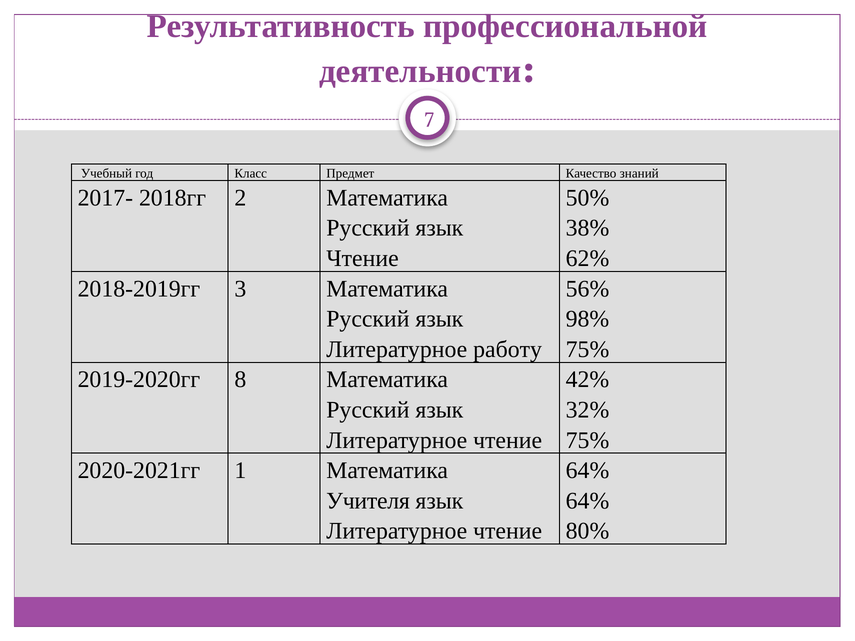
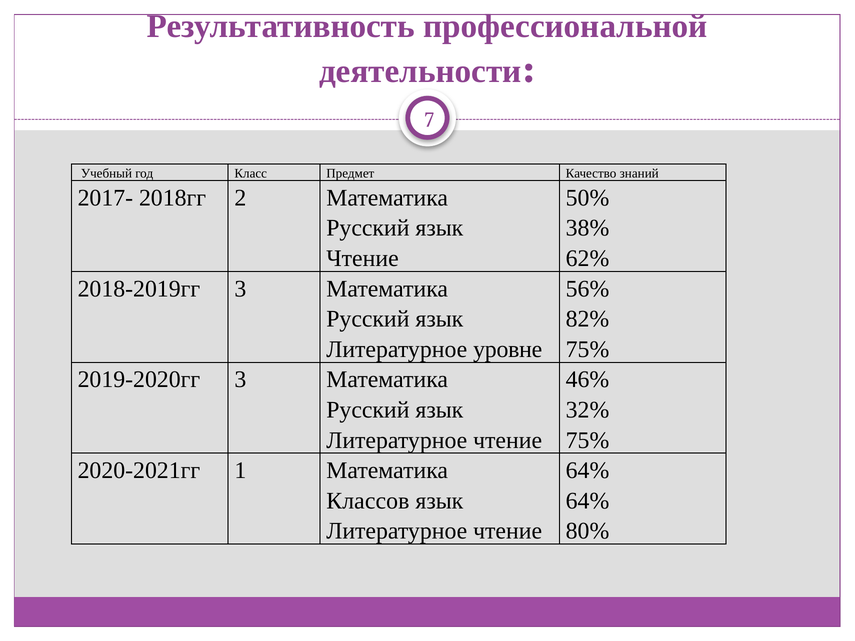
98%: 98% -> 82% (588, 319)
работу: работу -> уровне (508, 349)
2019-2020гг 8: 8 -> 3 (240, 380)
42%: 42% -> 46% (588, 380)
Учителя: Учителя -> Классов (368, 501)
